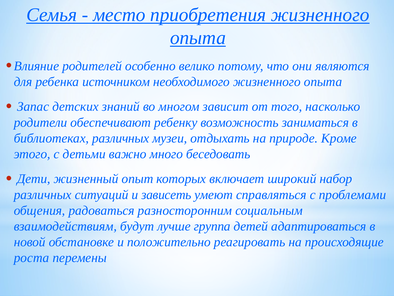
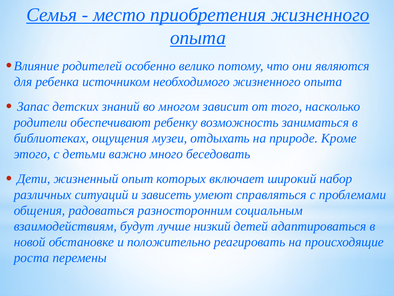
библиотеках различных: различных -> ощущения (121, 138)
группа: группа -> низкий (212, 226)
